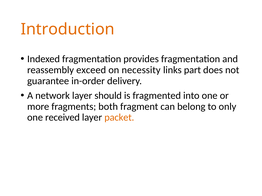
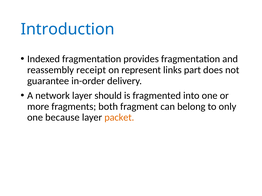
Introduction colour: orange -> blue (68, 29)
exceed: exceed -> receipt (91, 70)
necessity: necessity -> represent (141, 70)
received: received -> because (62, 118)
